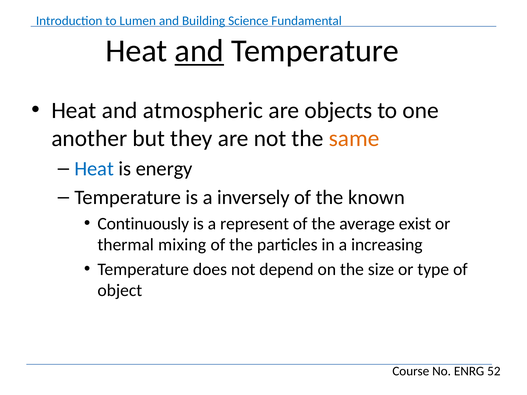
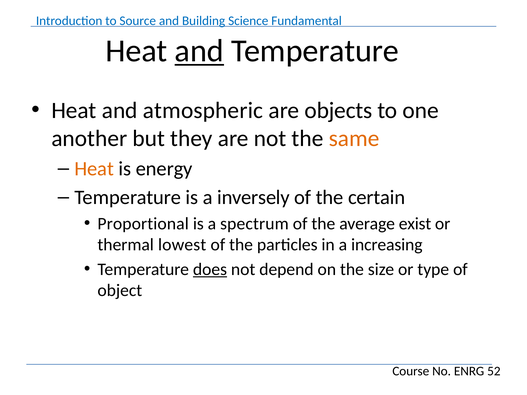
Lumen: Lumen -> Source (138, 21)
Heat colour: blue -> orange (94, 169)
known: known -> certain (377, 198)
Continuously: Continuously -> Proportional (143, 224)
represent: represent -> spectrum (254, 224)
mixing: mixing -> lowest (182, 245)
does underline: none -> present (210, 269)
